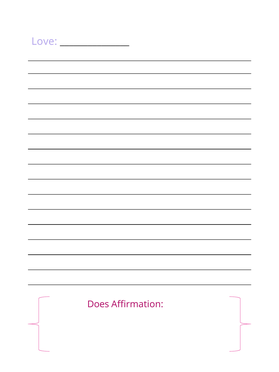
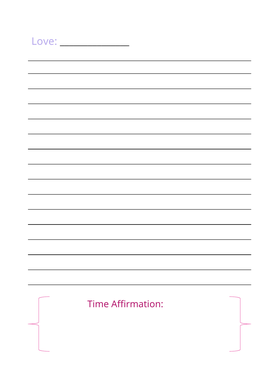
Does: Does -> Time (98, 304)
